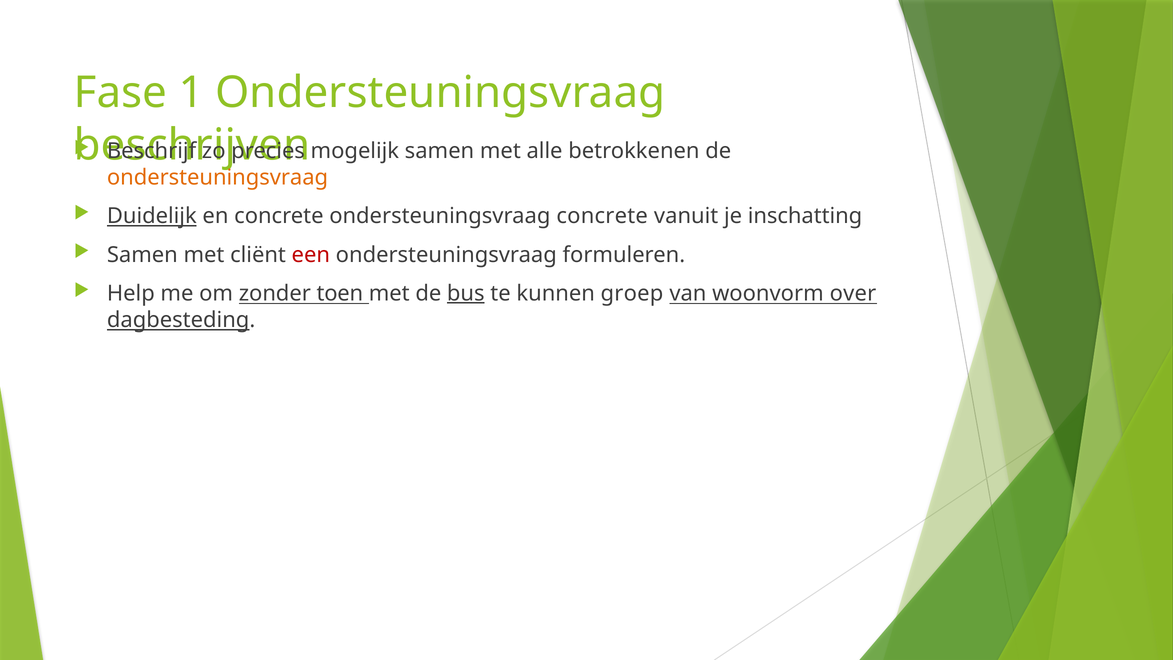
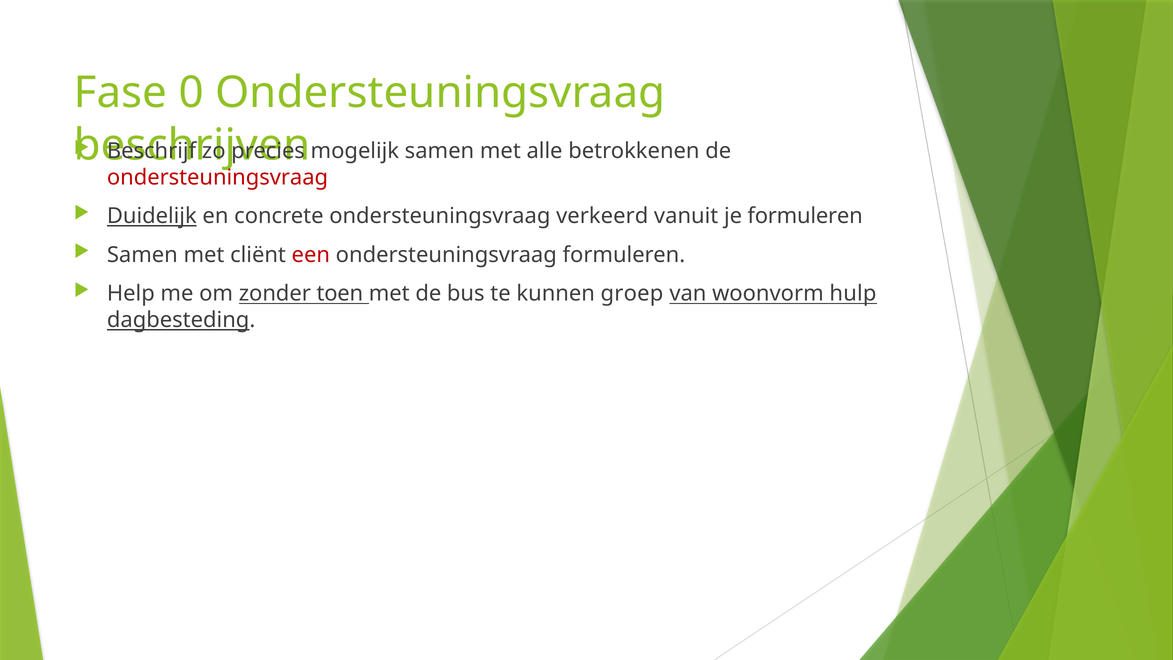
1: 1 -> 0 (191, 93)
ondersteuningsvraag colour: orange -> red (218, 177)
ondersteuningsvraag concrete: concrete -> verkeerd (602, 216)
je inschatting: inschatting -> formuleren (805, 216)
bus underline: present -> none (466, 293)
over: over -> hulp (853, 293)
